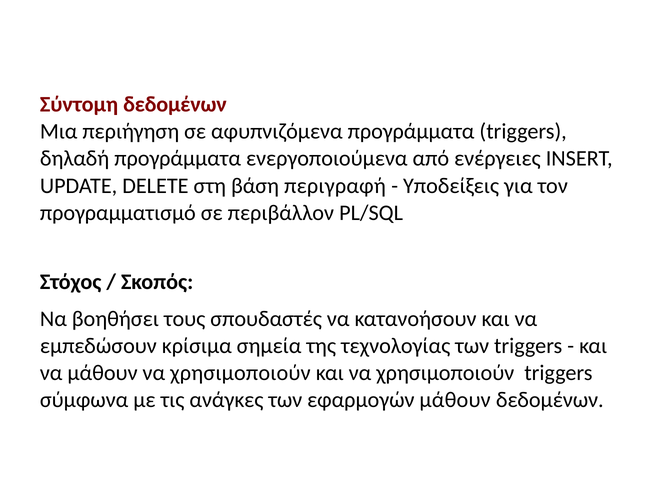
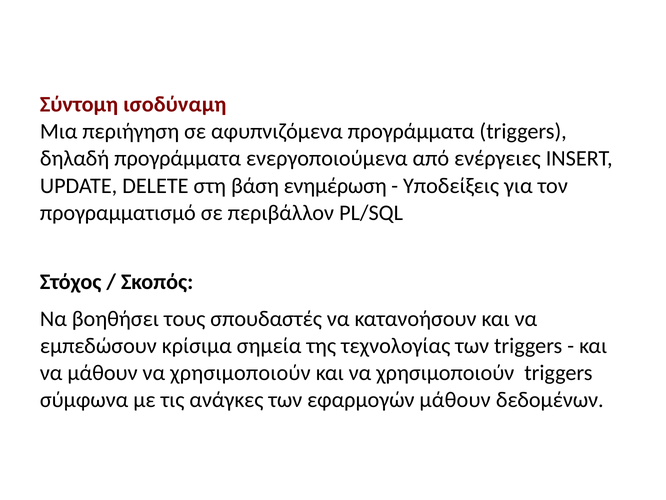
Σύντομη δεδομένων: δεδομένων -> ισοδύναμη (175, 104)
περιγραφή: περιγραφή -> ενημέρωση (335, 185)
